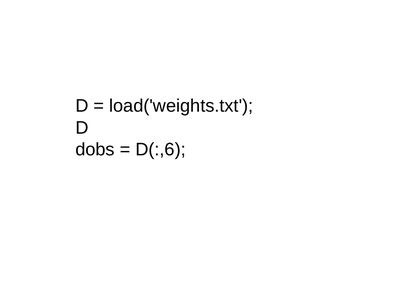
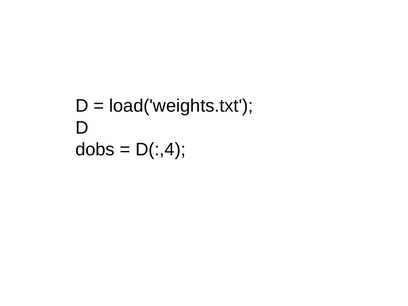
D(:,6: D(:,6 -> D(:,4 (161, 149)
